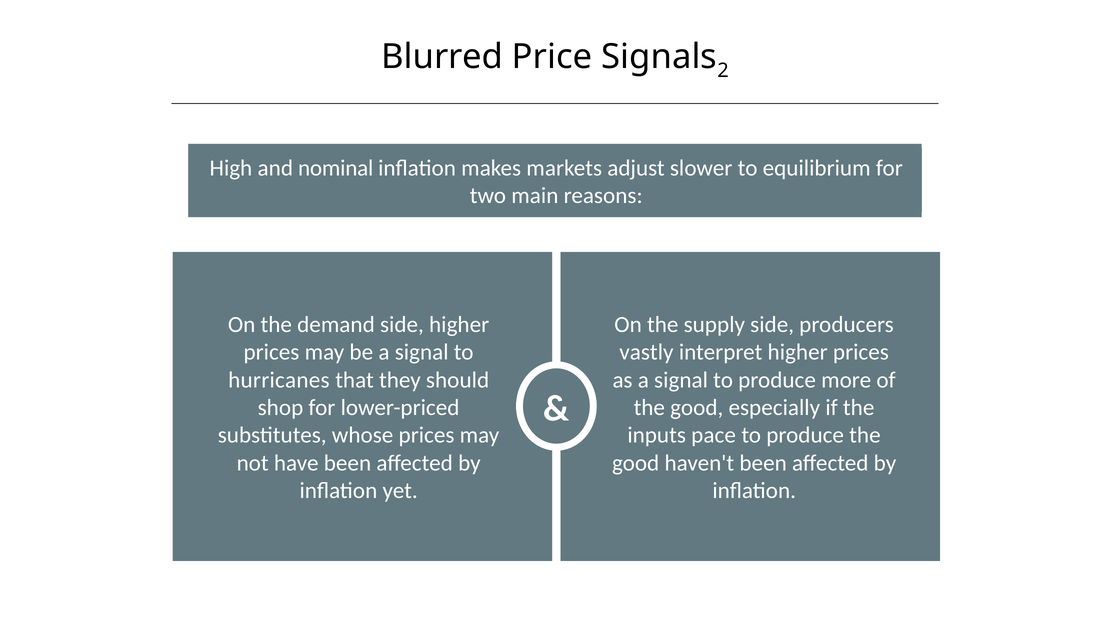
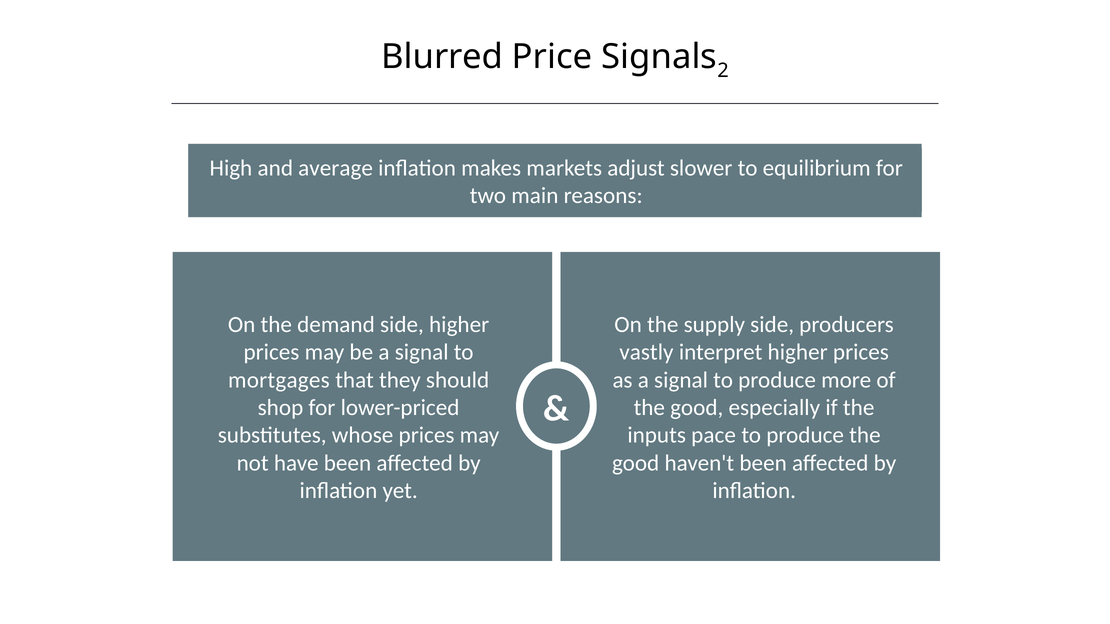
nominal: nominal -> average (336, 168)
hurricanes: hurricanes -> mortgages (279, 380)
